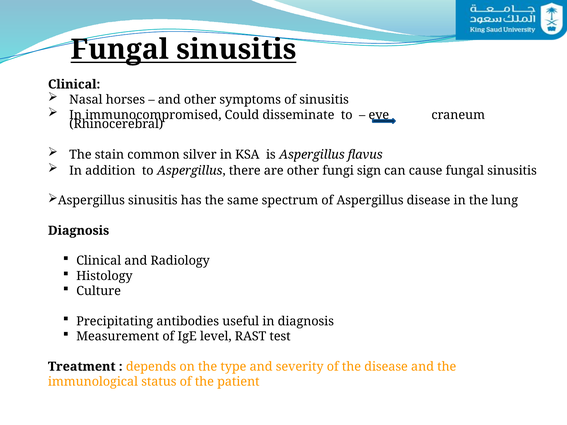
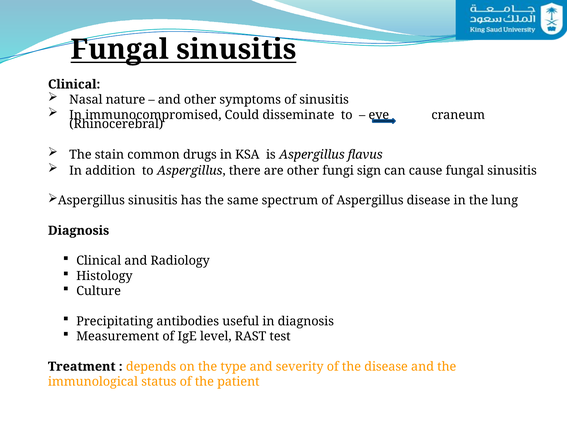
horses: horses -> nature (125, 100)
silver: silver -> drugs (200, 155)
